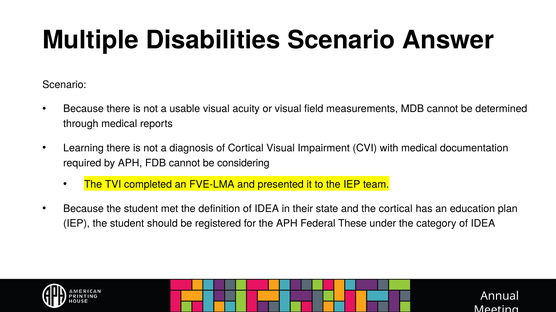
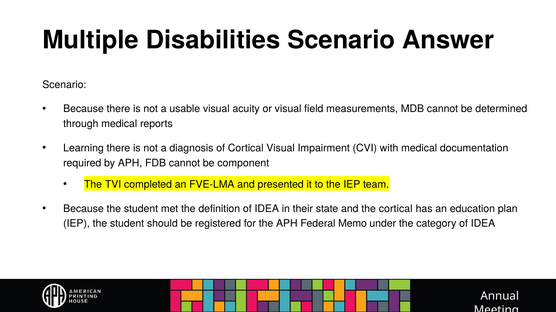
considering: considering -> component (243, 163)
These: These -> Memo (352, 224)
